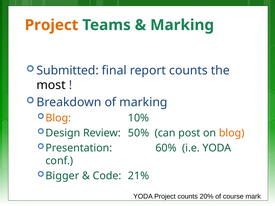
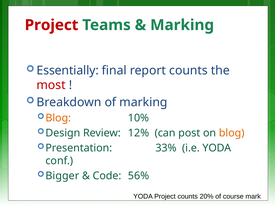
Project colour: orange -> red (52, 25)
Submitted: Submitted -> Essentially (68, 71)
most colour: black -> red (51, 85)
50%: 50% -> 12% (139, 133)
60%: 60% -> 33% (166, 148)
21%: 21% -> 56% (139, 176)
